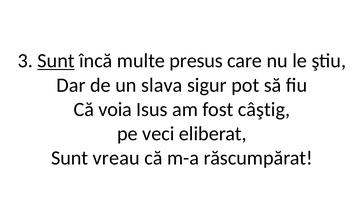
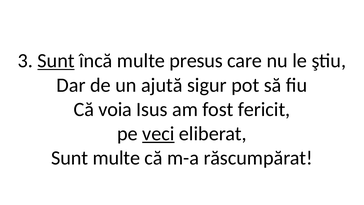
slava: slava -> ajută (162, 85)
câştig: câştig -> fericit (264, 109)
veci underline: none -> present (158, 133)
Sunt vreau: vreau -> multe (116, 158)
